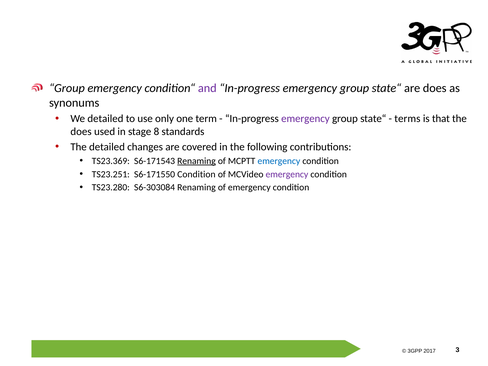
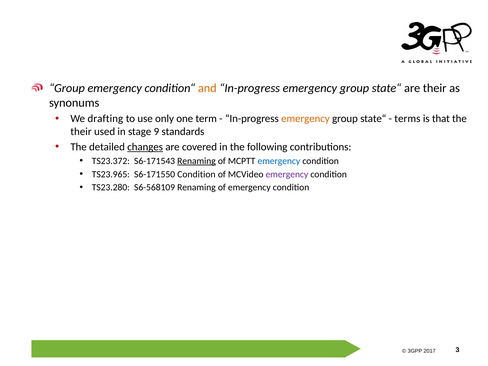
and colour: purple -> orange (207, 88)
are does: does -> their (435, 88)
We detailed: detailed -> drafting (105, 119)
emergency colour: purple -> orange (305, 119)
does: does -> their (81, 132)
8: 8 -> 9 (156, 132)
changes underline: none -> present (145, 147)
TS23.369: TS23.369 -> TS23.372 (111, 161)
TS23.251: TS23.251 -> TS23.965 (111, 174)
S6-303084: S6-303084 -> S6-568109 (155, 188)
